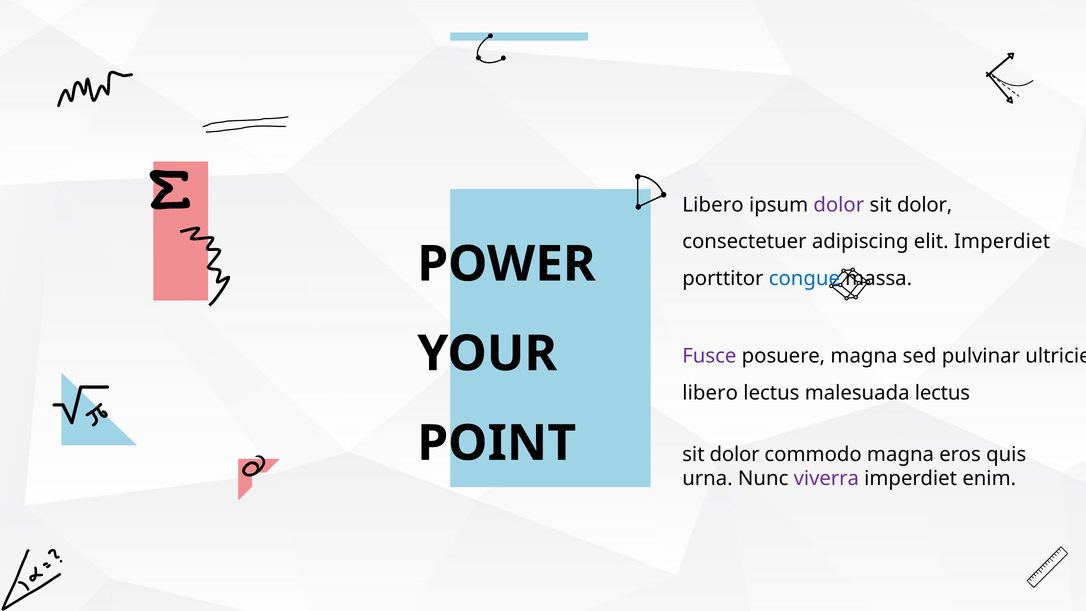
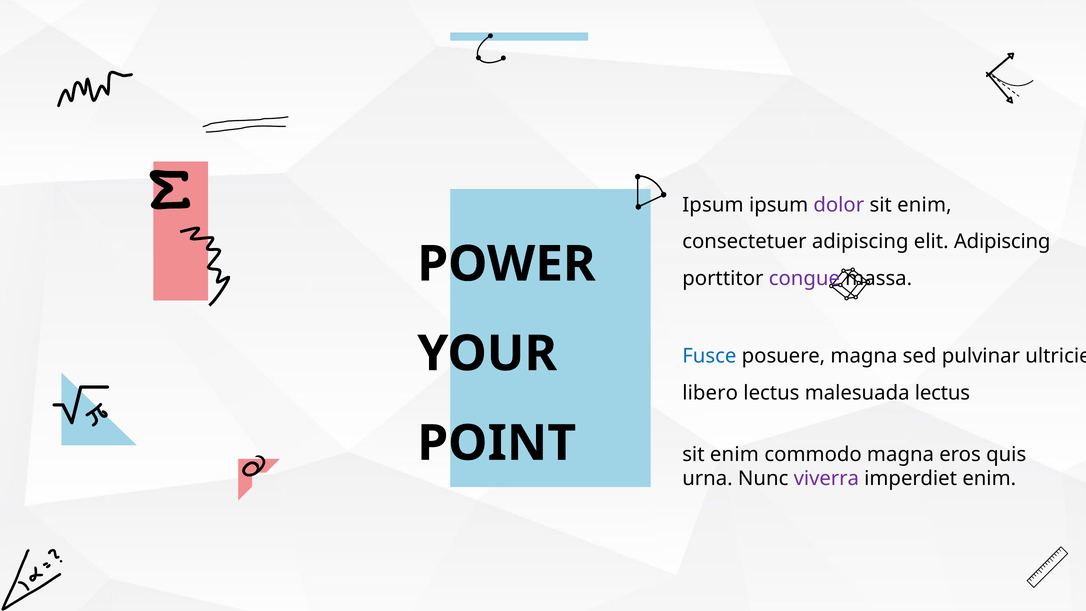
Libero: Libero -> Ipsum (713, 205)
dolor: dolor -> enim (924, 205)
elit Imperdiet: Imperdiet -> Adipiscing (1002, 242)
congue colour: blue -> purple (804, 278)
Fusce colour: purple -> blue (709, 356)
dolor: dolor -> enim (734, 454)
